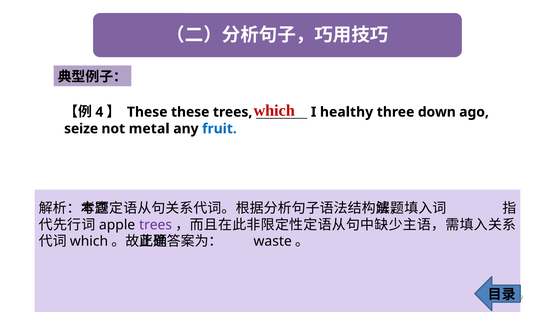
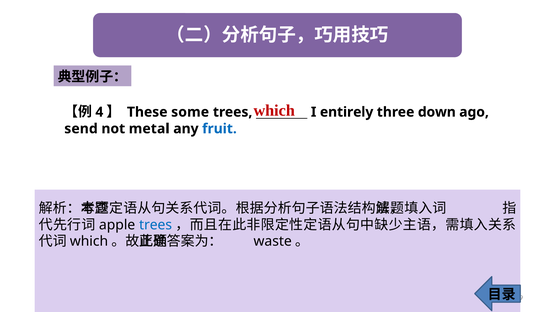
These these: these -> some (190, 112)
healthy: healthy -> entirely (347, 112)
seize: seize -> send (81, 129)
trees colour: purple -> blue (156, 225)
